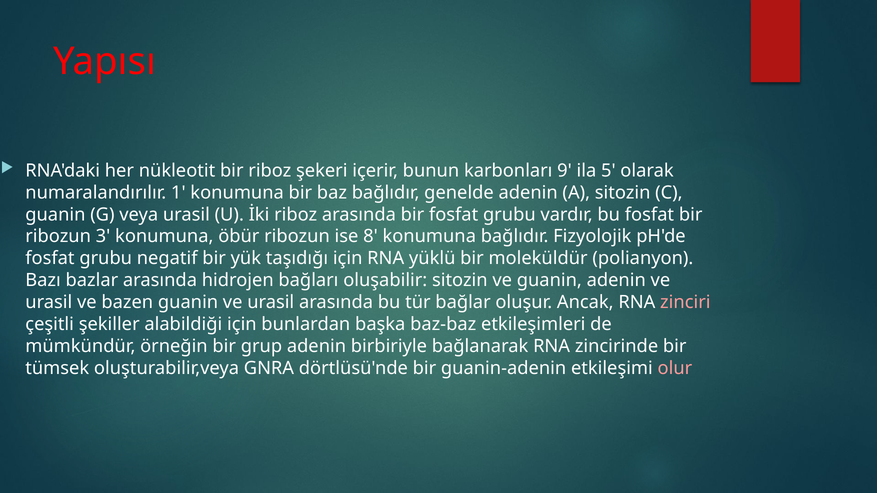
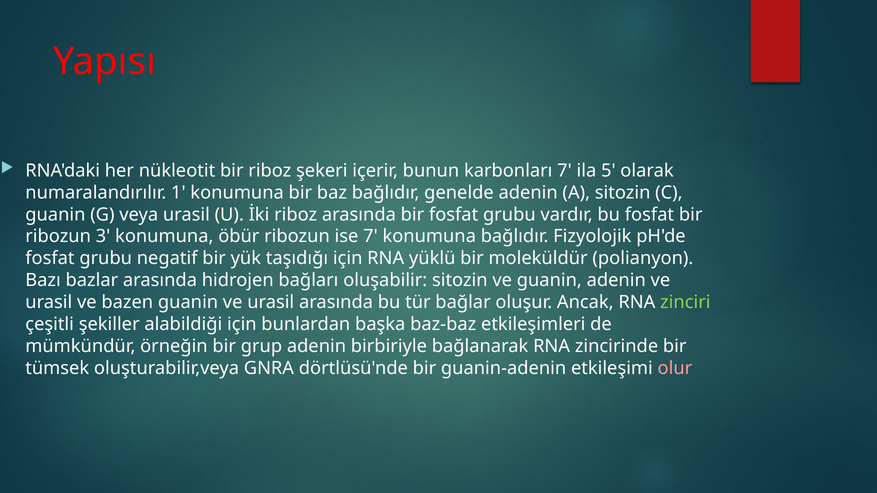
karbonları 9: 9 -> 7 (565, 171)
ise 8: 8 -> 7 (370, 237)
zinciri colour: pink -> light green (685, 302)
